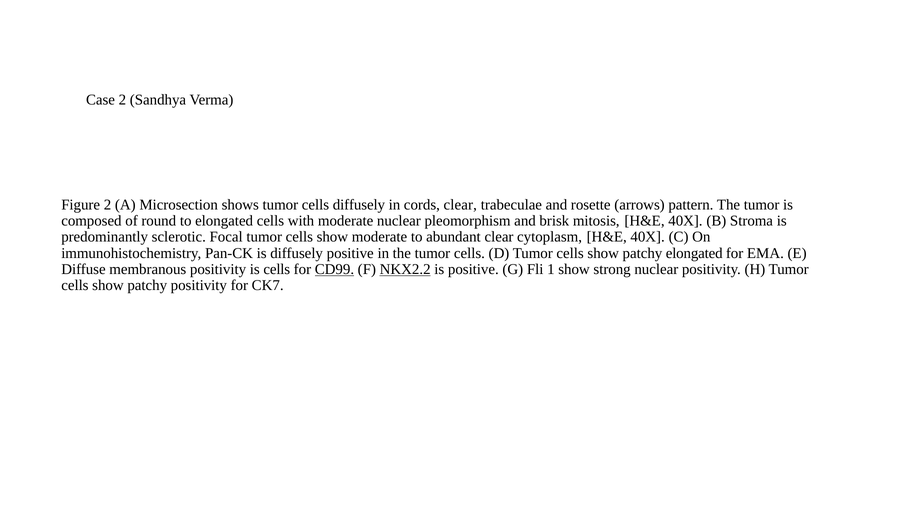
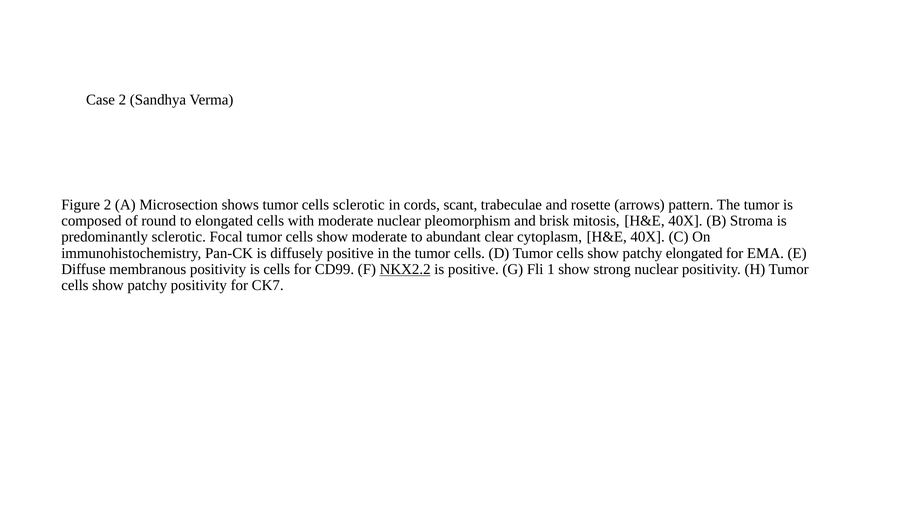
cells diffusely: diffusely -> sclerotic (359, 205)
cords clear: clear -> scant (460, 205)
CD99 underline: present -> none (334, 269)
